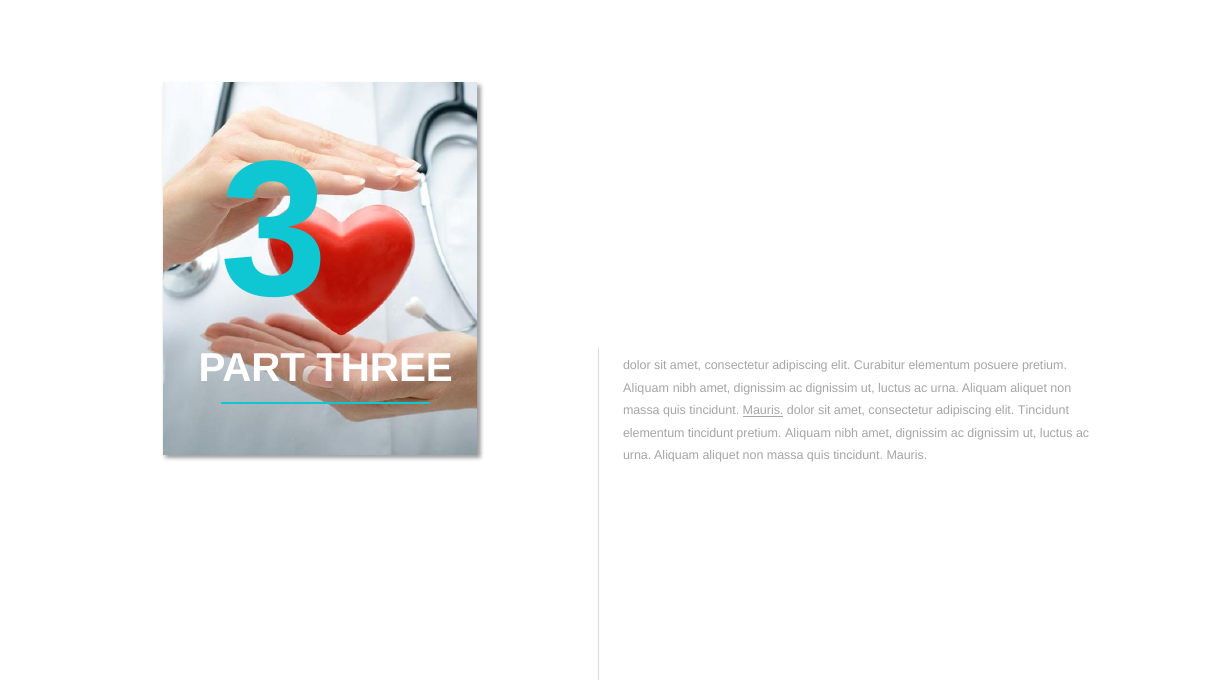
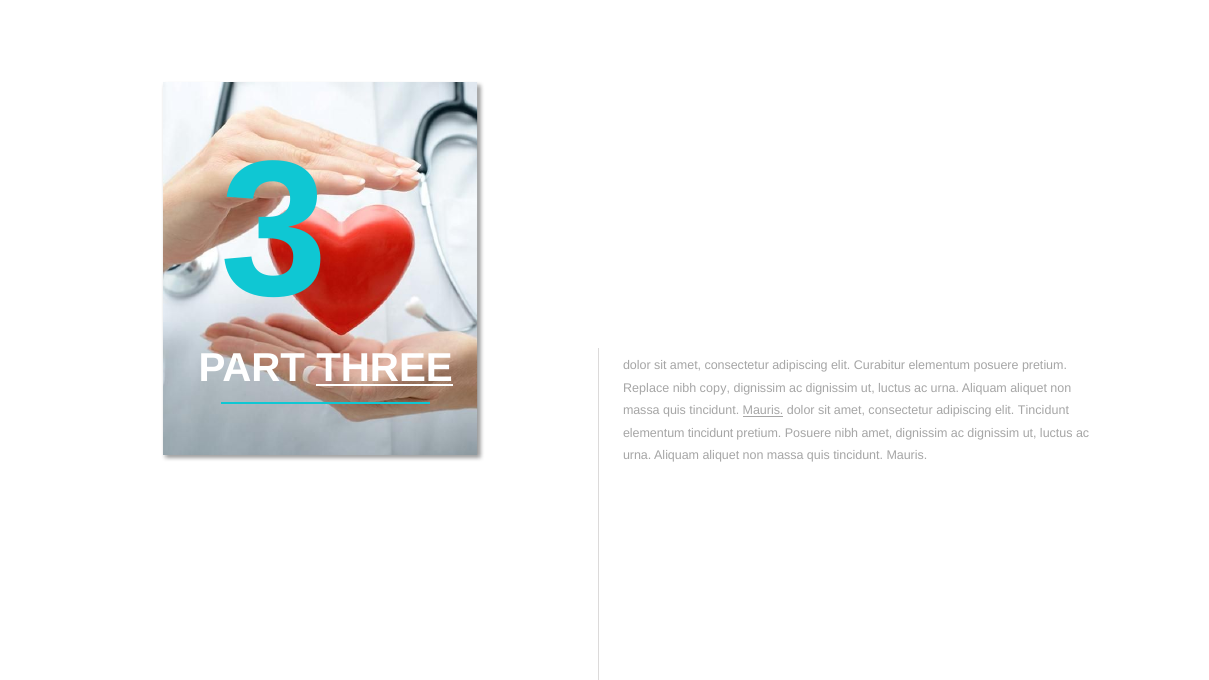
THREE underline: none -> present (384, 368)
Aliquam: Aliquam -> Replace (646, 388)
amet: amet -> copy (715, 388)
Aliquam: Aliquam -> Posuere (808, 433)
